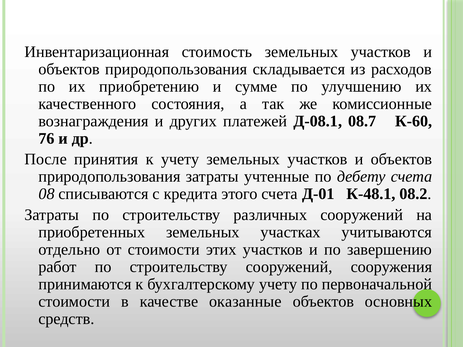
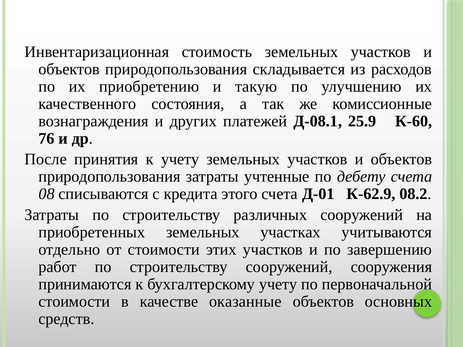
сумме: сумме -> такую (256, 86)
08.7: 08.7 -> 25.9 (362, 121)
К-48.1: К-48.1 -> К-62.9 (371, 194)
